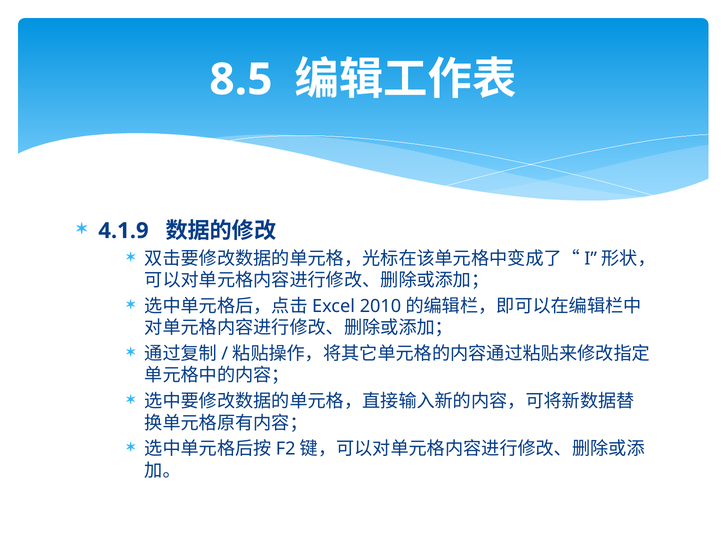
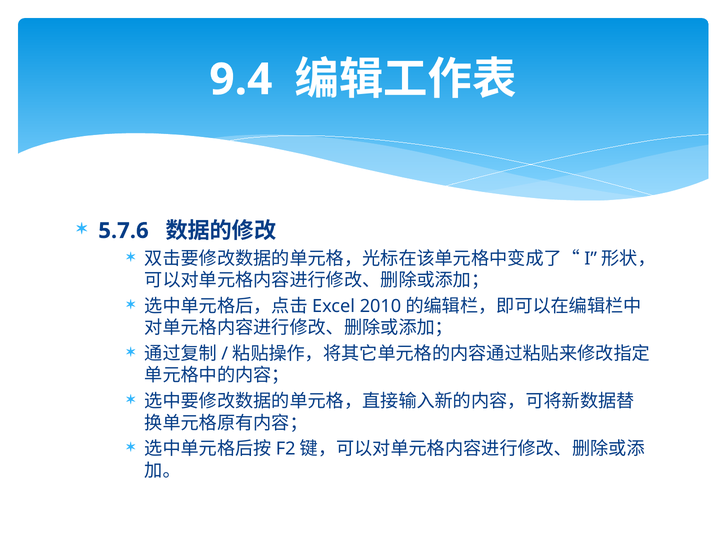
8.5: 8.5 -> 9.4 (241, 80)
4.1.9: 4.1.9 -> 5.7.6 (123, 231)
